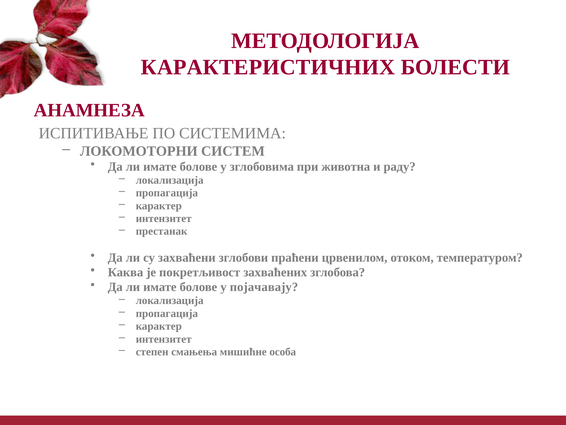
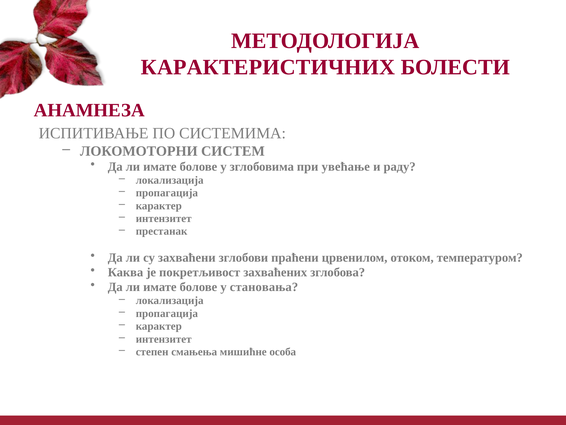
животна: животна -> увећање (346, 166)
појачавају: појачавају -> становања (264, 287)
